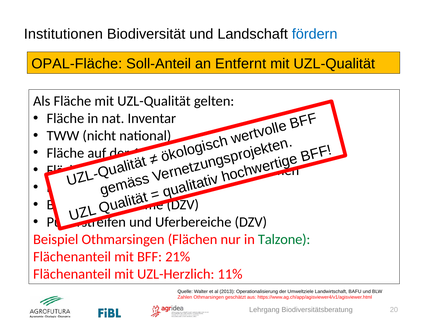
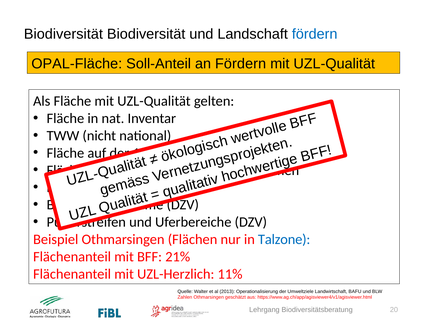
Institutionen: Institutionen -> Biodiversität (63, 34)
an Entfernt: Entfernt -> Fördern (241, 64)
Talzone colour: green -> blue (284, 239)
